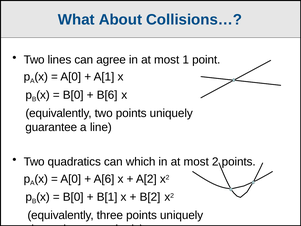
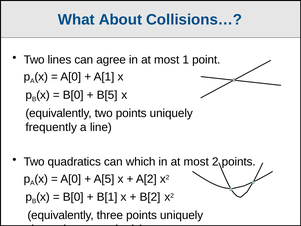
B[6: B[6 -> B[5 (107, 95)
guarantee: guarantee -> frequently (51, 127)
A[6: A[6 -> A[5 (104, 179)
